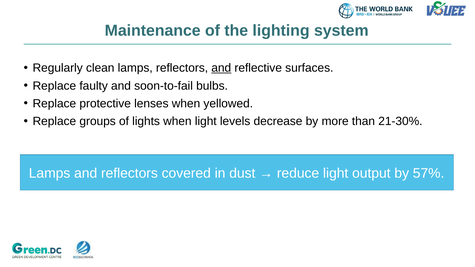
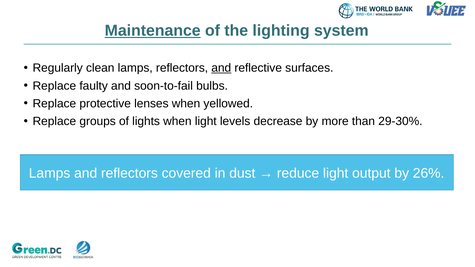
Maintenance underline: none -> present (153, 31)
21-30%: 21-30% -> 29-30% (400, 121)
57%: 57% -> 26% (429, 173)
